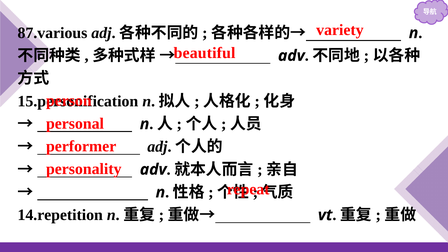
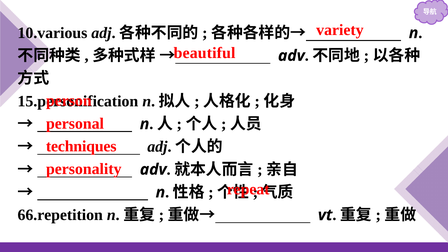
87.various: 87.various -> 10.various (52, 33)
performer: performer -> techniques (81, 146)
14.repetition: 14.repetition -> 66.repetition (60, 215)
